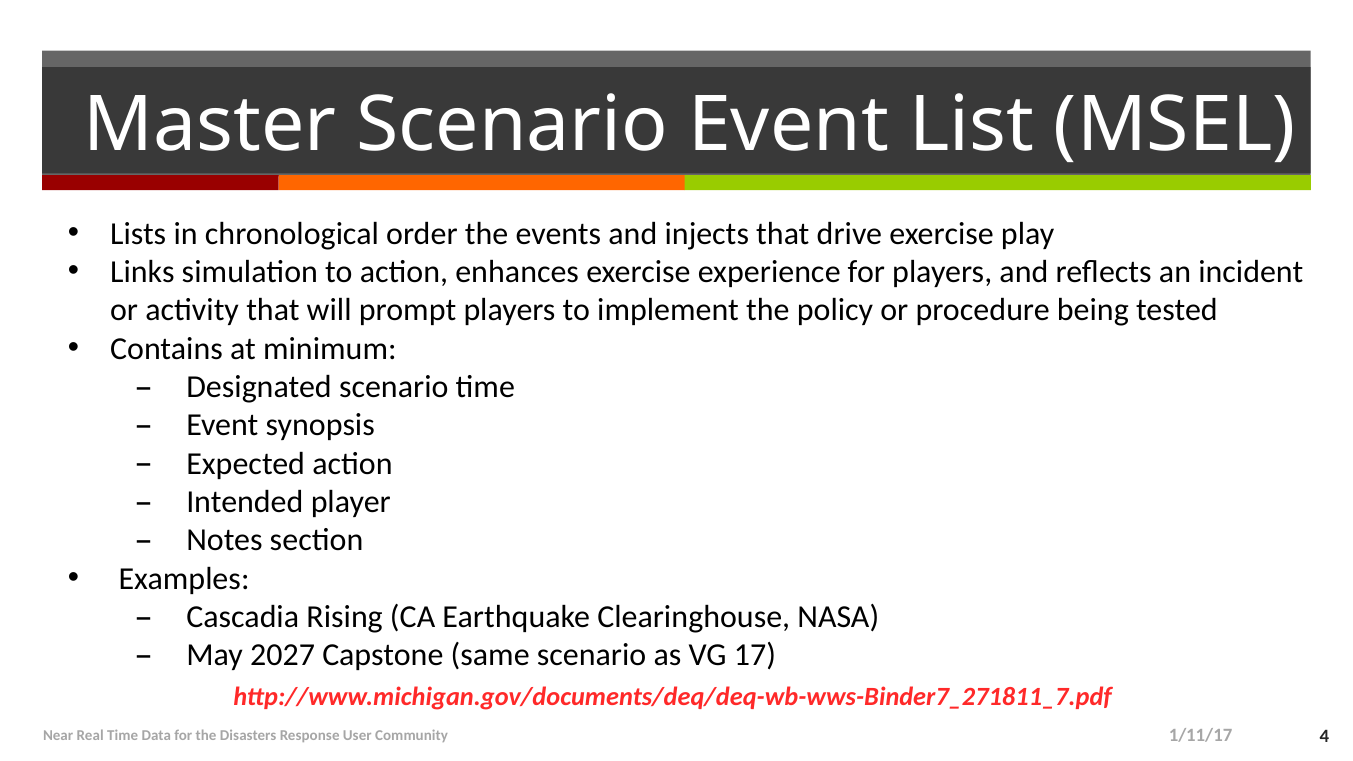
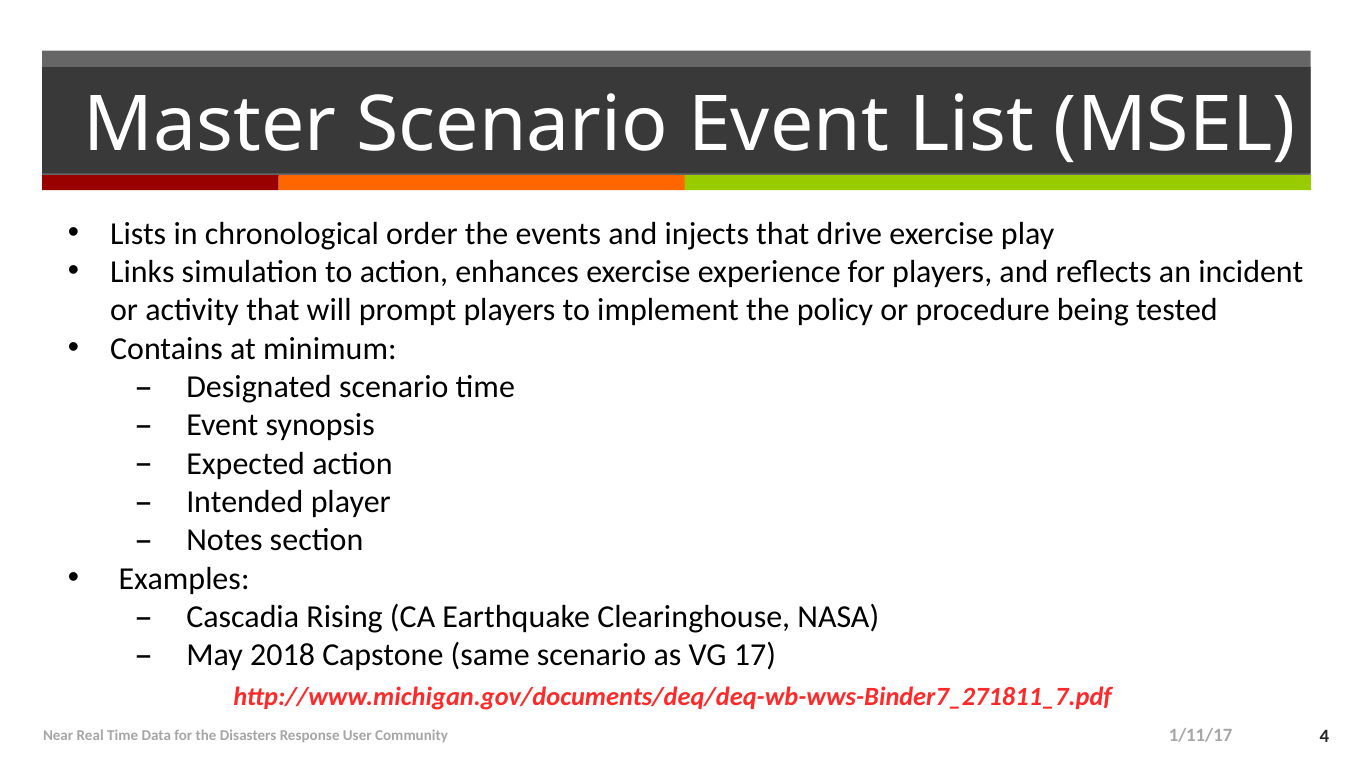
2027: 2027 -> 2018 (283, 655)
